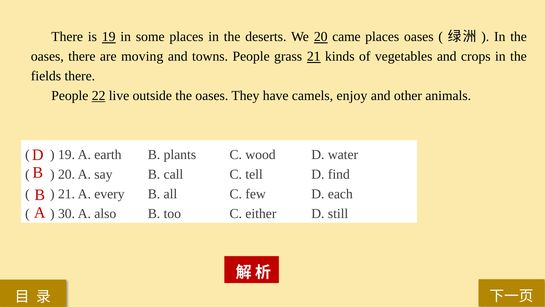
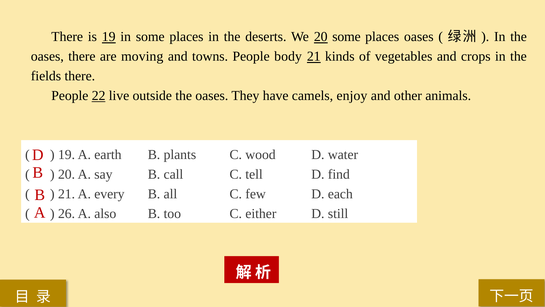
20 came: came -> some (346, 37)
grass: grass -> body (288, 56)
30: 30 -> 26 (67, 213)
